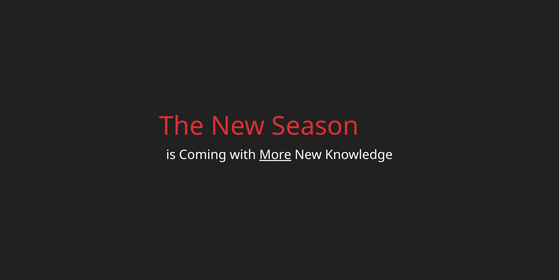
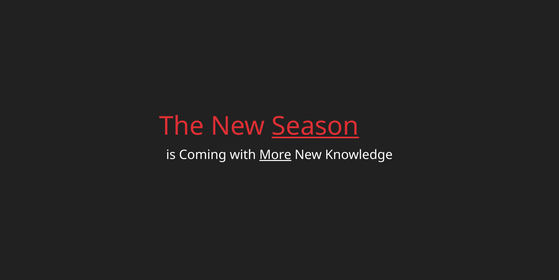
Season underline: none -> present (315, 126)
